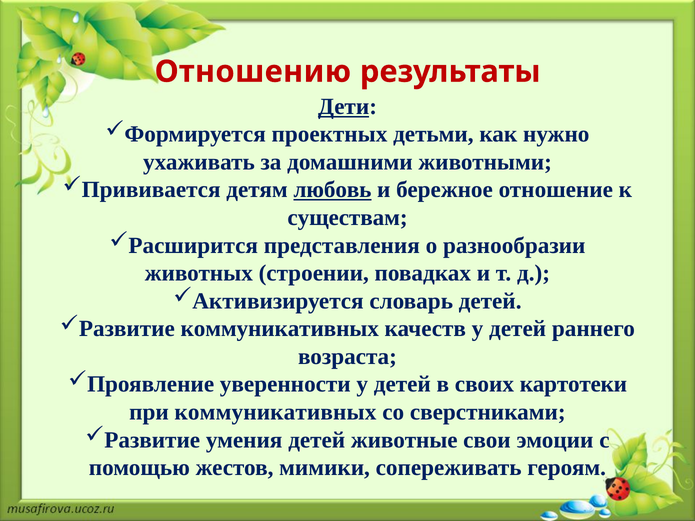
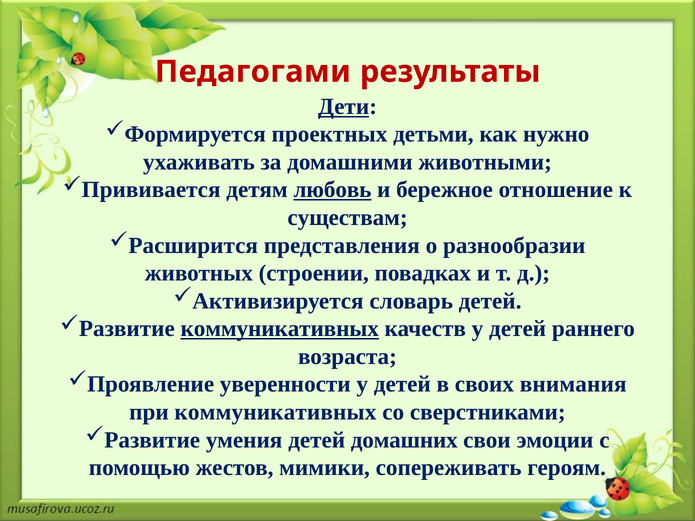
Отношению: Отношению -> Педагогами (253, 72)
коммуникативных underline: none -> present (280, 329)
картотеки: картотеки -> внимания (573, 385)
животные: животные -> домашних (404, 440)
